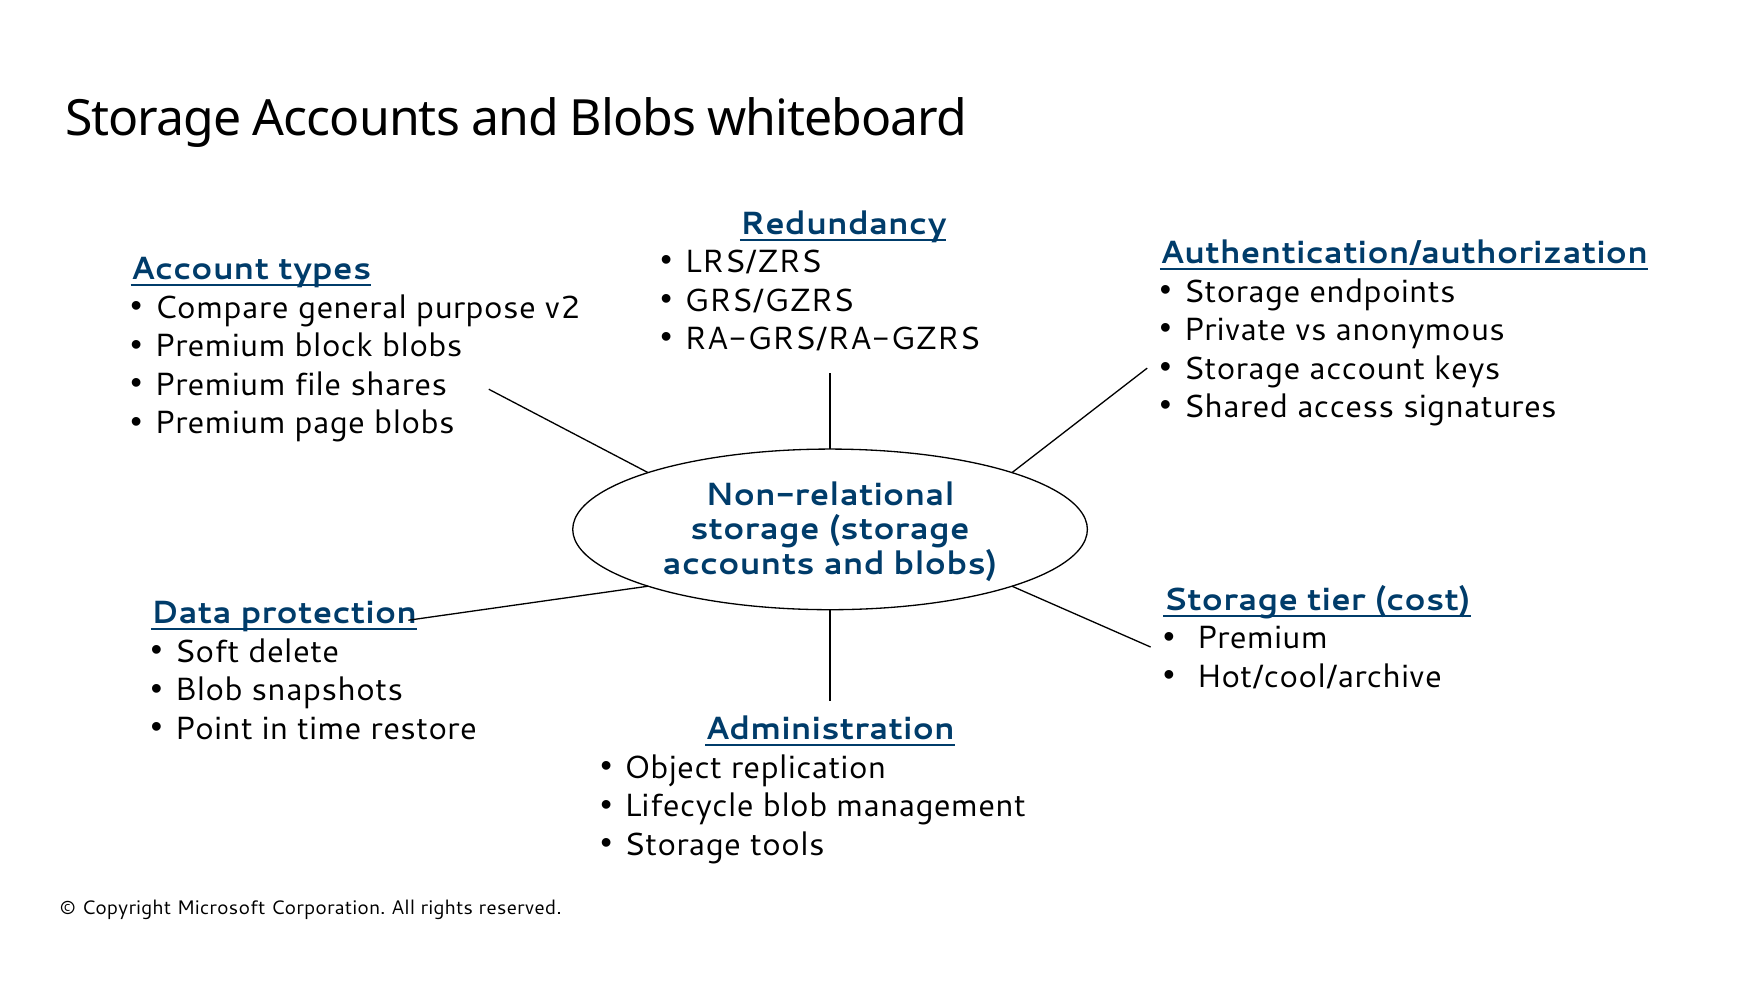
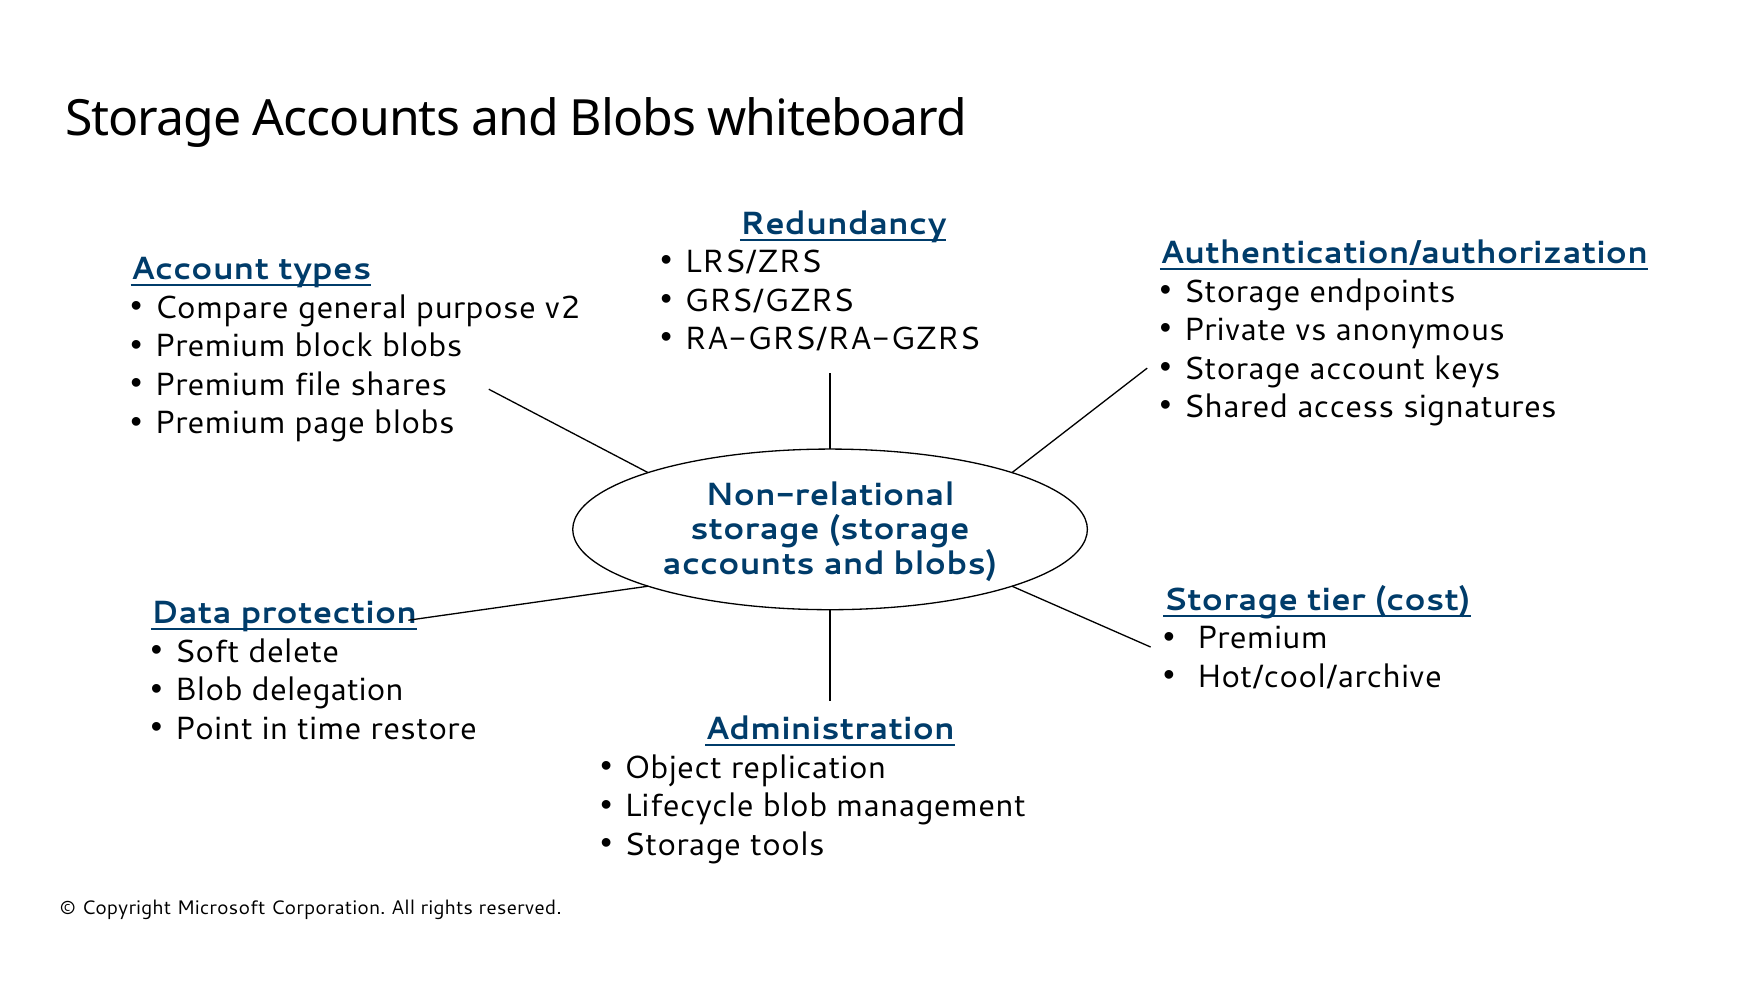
snapshots: snapshots -> delegation (328, 690)
